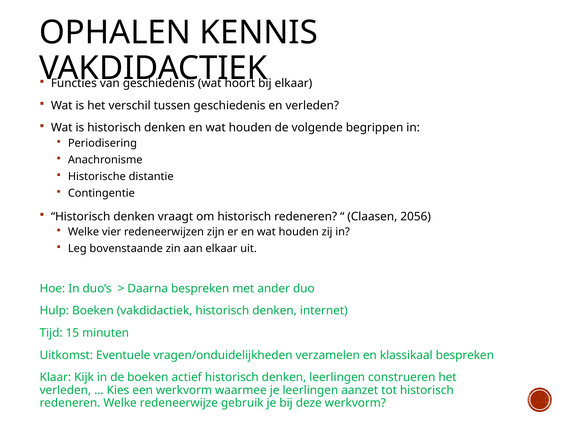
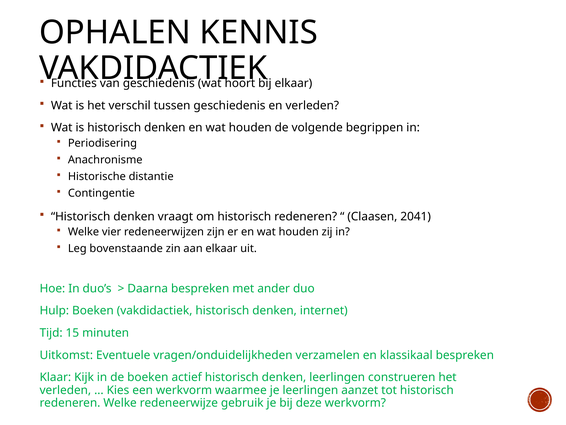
2056: 2056 -> 2041 (416, 216)
